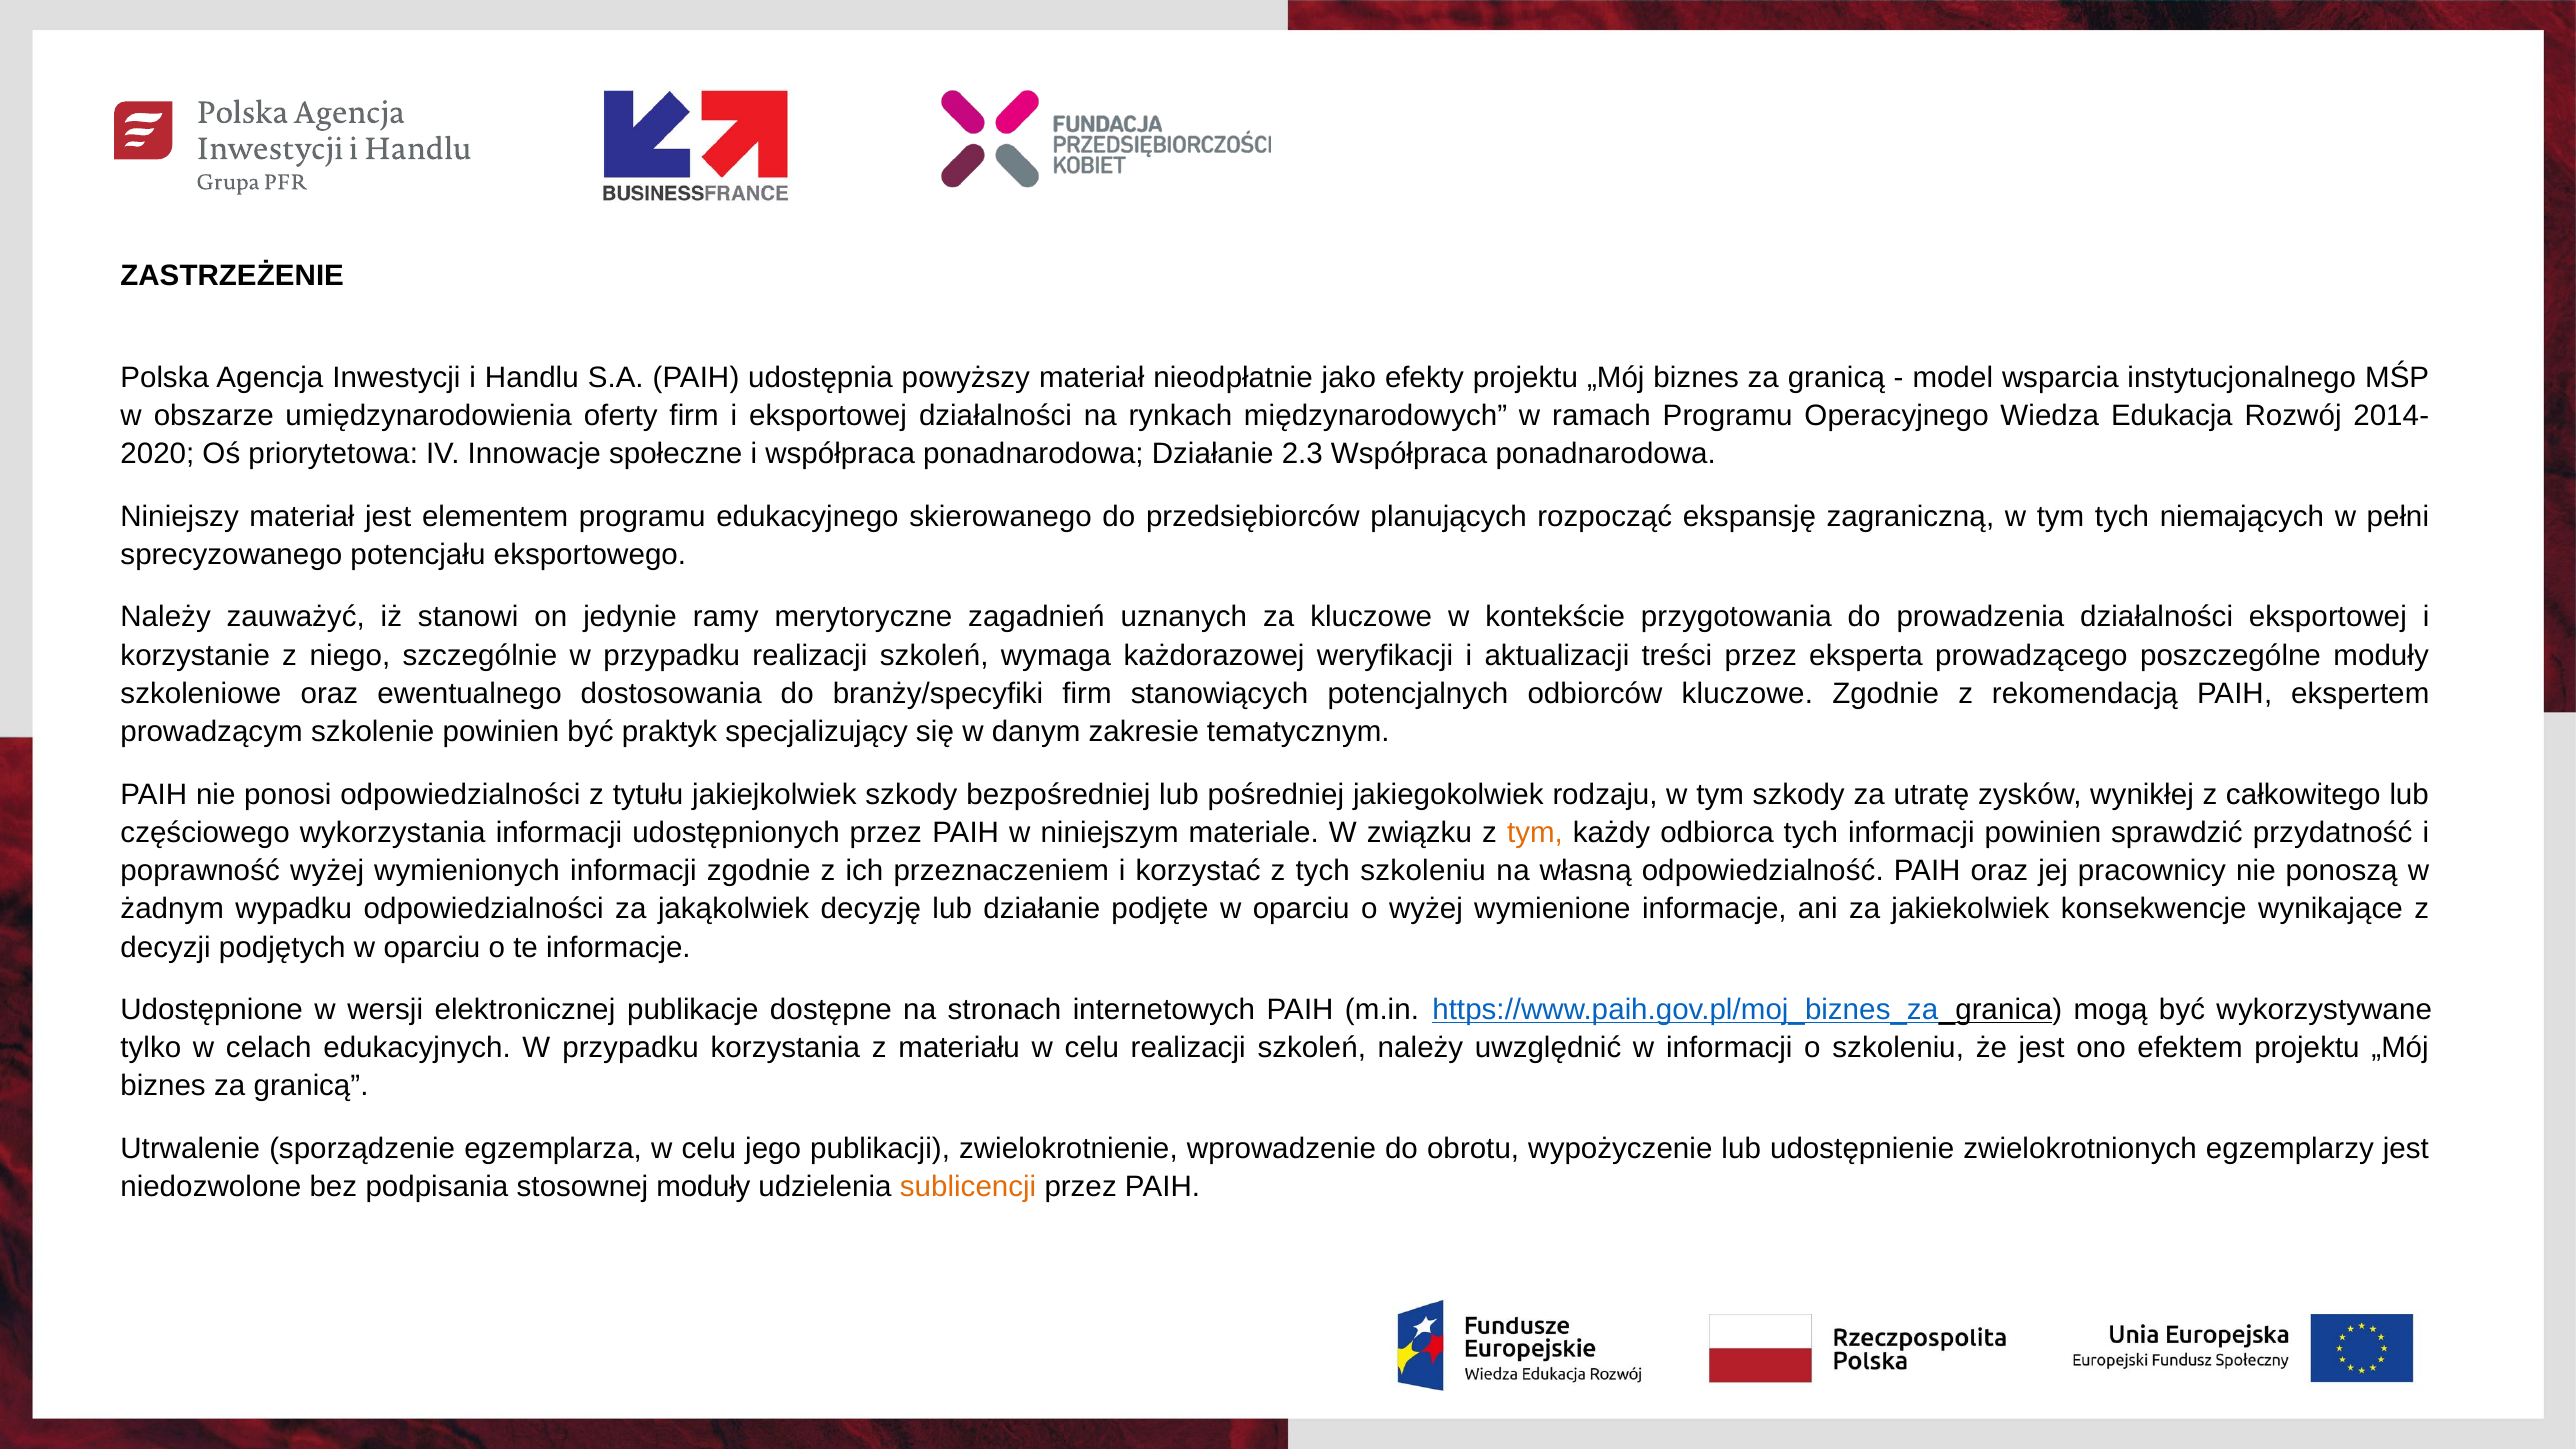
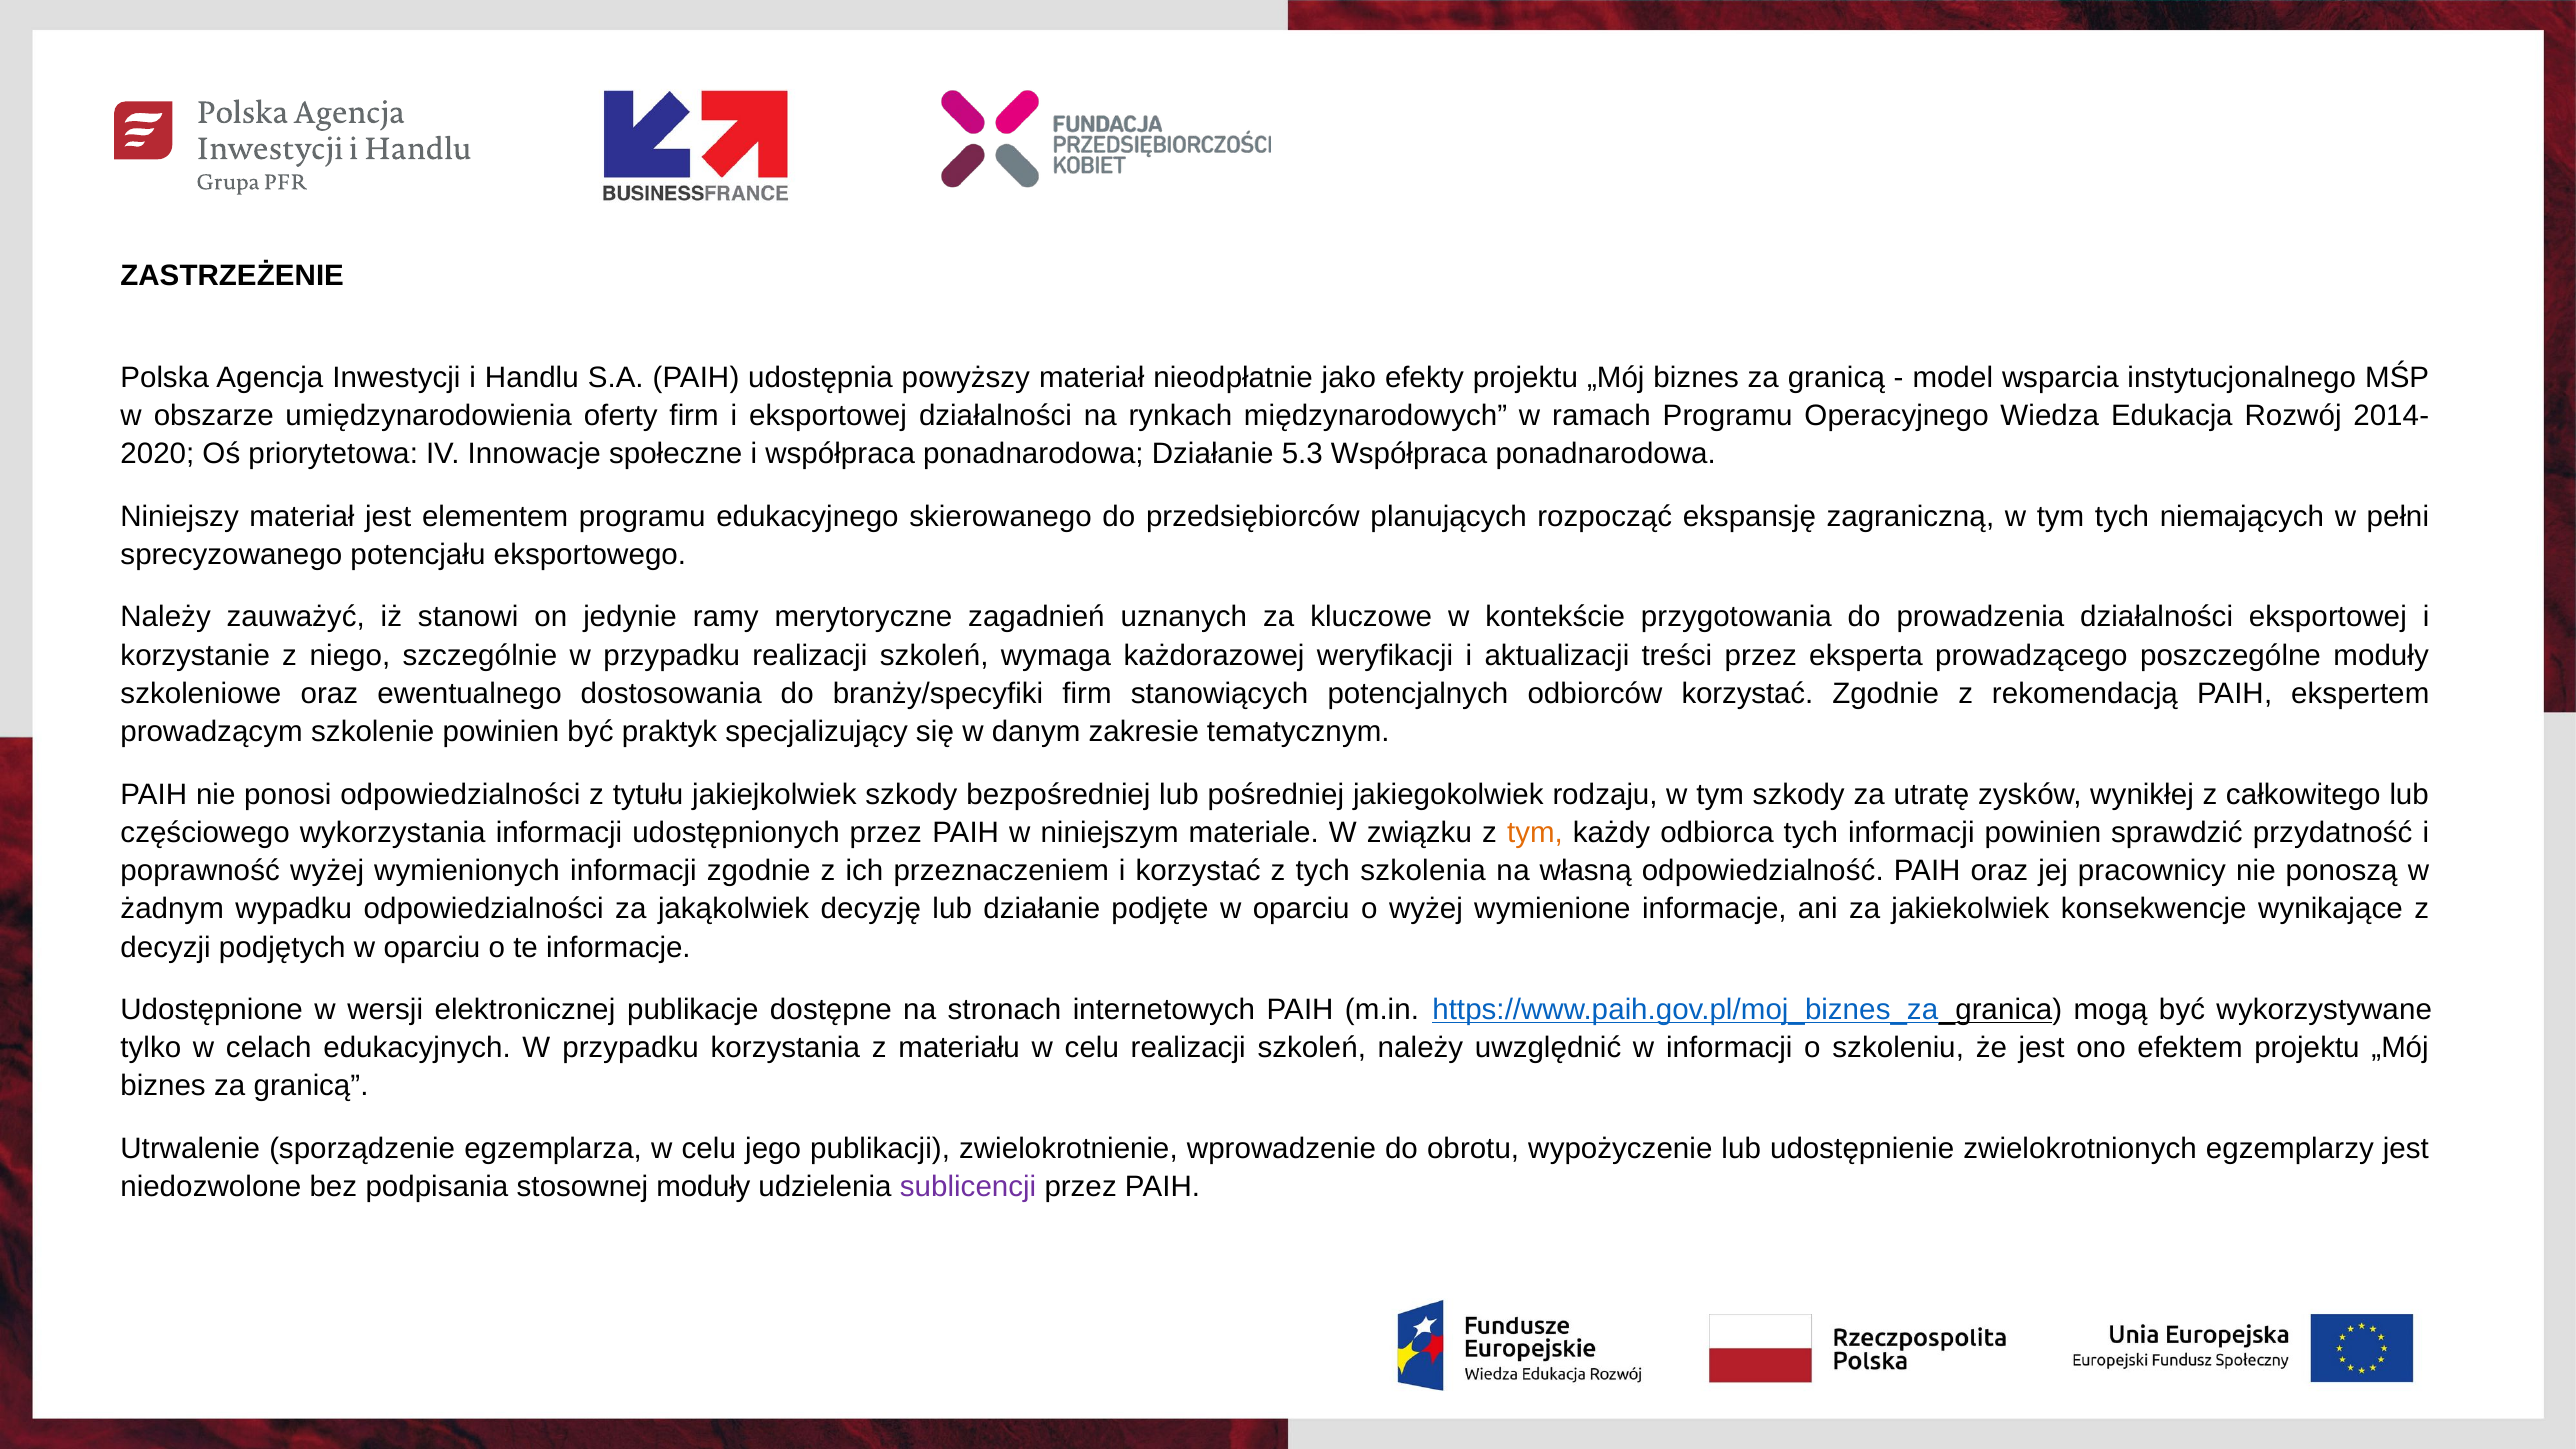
2.3: 2.3 -> 5.3 (1302, 454)
odbiorców kluczowe: kluczowe -> korzystać (1747, 694)
tych szkoleniu: szkoleniu -> szkolenia (1423, 871)
sublicencji colour: orange -> purple (968, 1187)
